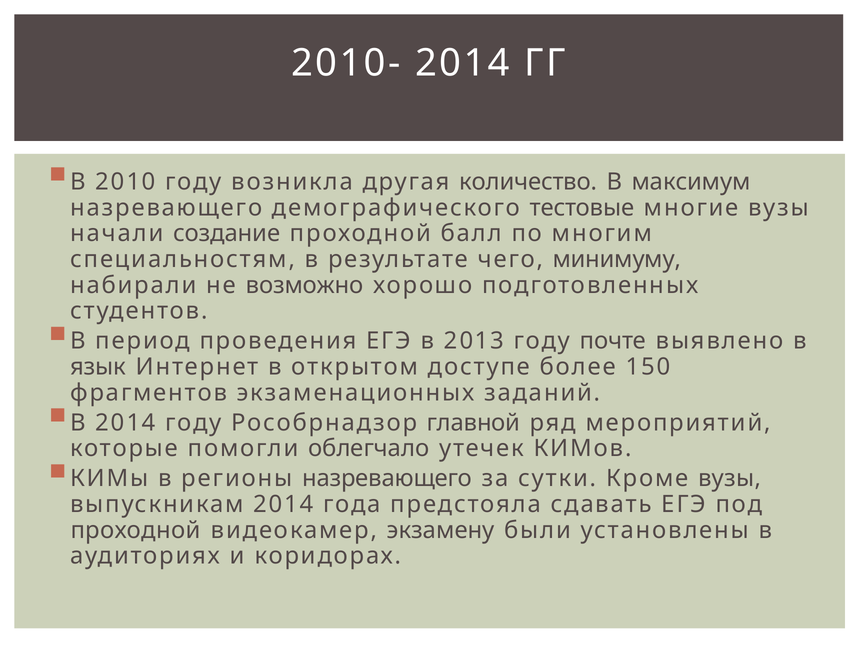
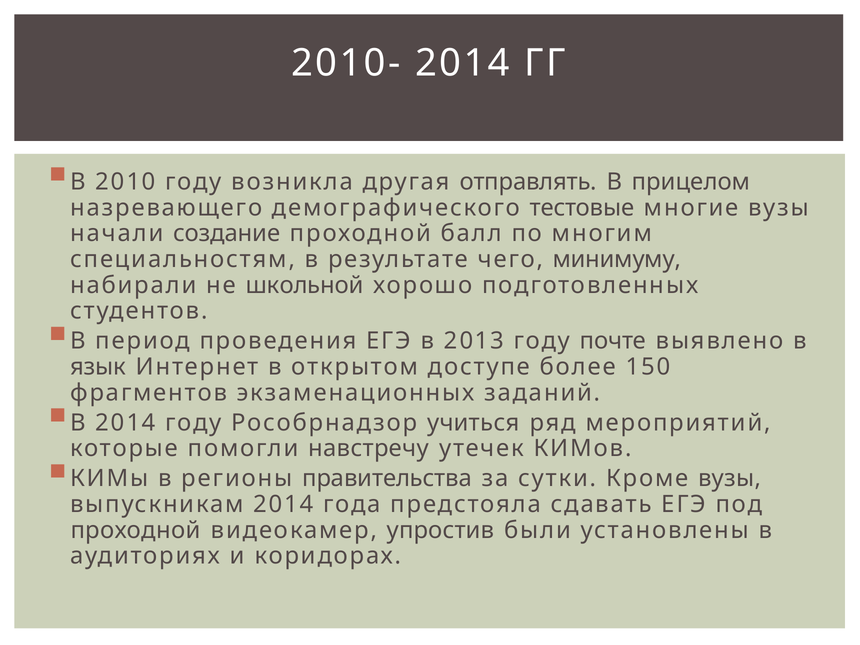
количество: количество -> отправлять (528, 182)
максимум: максимум -> прицелом (691, 182)
возможно: возможно -> школьной (305, 285)
главной: главной -> учиться (473, 423)
облегчало: облегчало -> навстречу (369, 449)
регионы назревающего: назревающего -> правительства (387, 479)
экзамену: экзамену -> упростив (441, 530)
